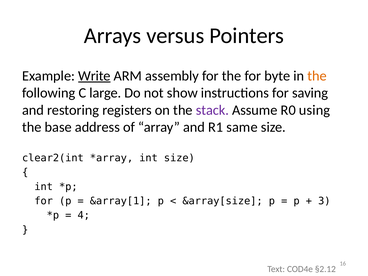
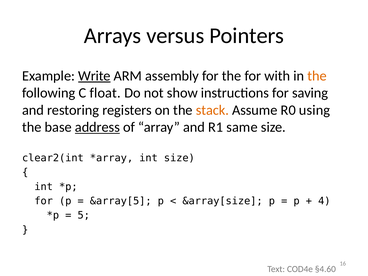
byte: byte -> with (277, 76)
large: large -> float (105, 93)
stack colour: purple -> orange (212, 110)
address underline: none -> present (97, 127)
&array[1: &array[1 -> &array[5 (121, 201)
3: 3 -> 4 (324, 201)
4: 4 -> 5 (84, 215)
§2.12: §2.12 -> §4.60 (325, 269)
